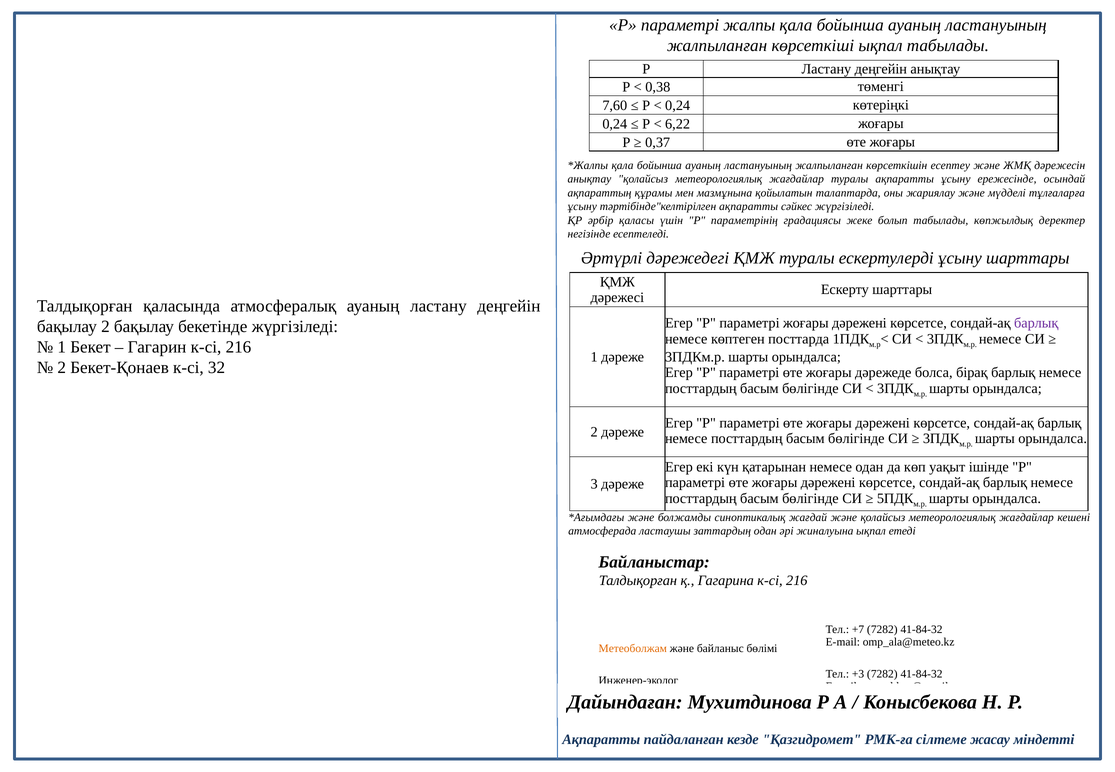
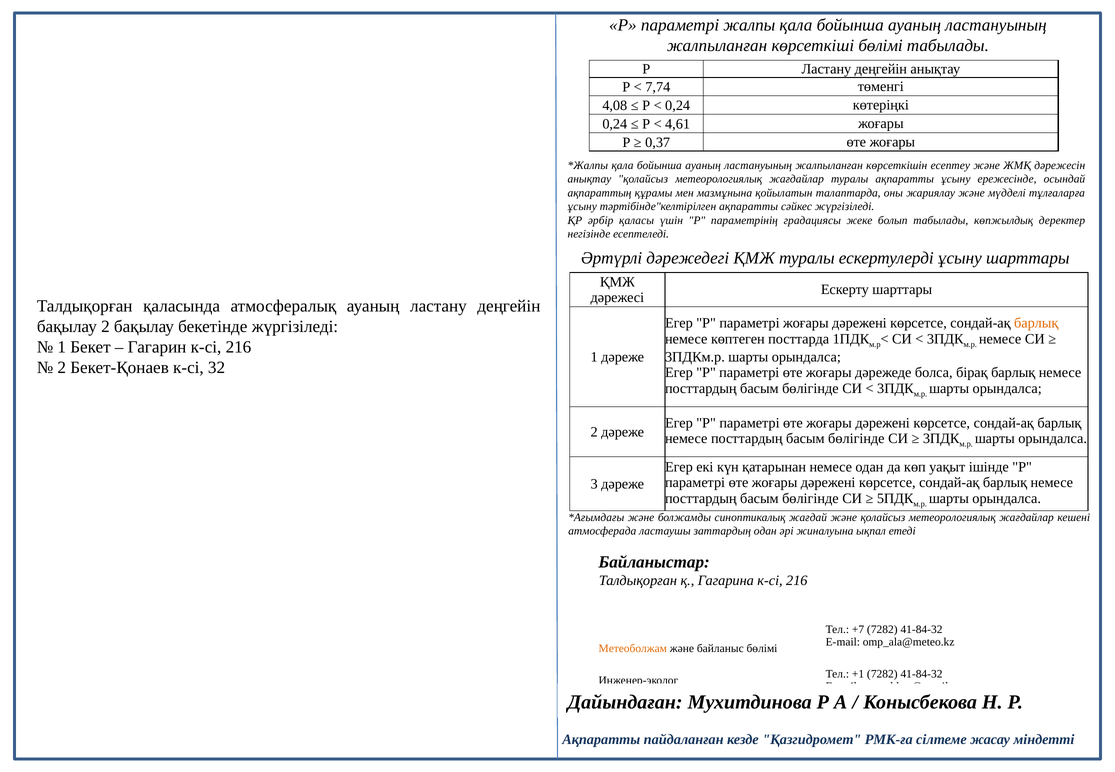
көрсеткіші ықпал: ықпал -> бөлімі (881, 46)
0,38: 0,38 -> 7,74 (658, 87)
7,60: 7,60 -> 4,08 (615, 106)
6,22: 6,22 -> 4,61 (678, 124)
барлық colour: purple -> orange (1036, 323)
+3: +3 -> +1 (858, 674)
